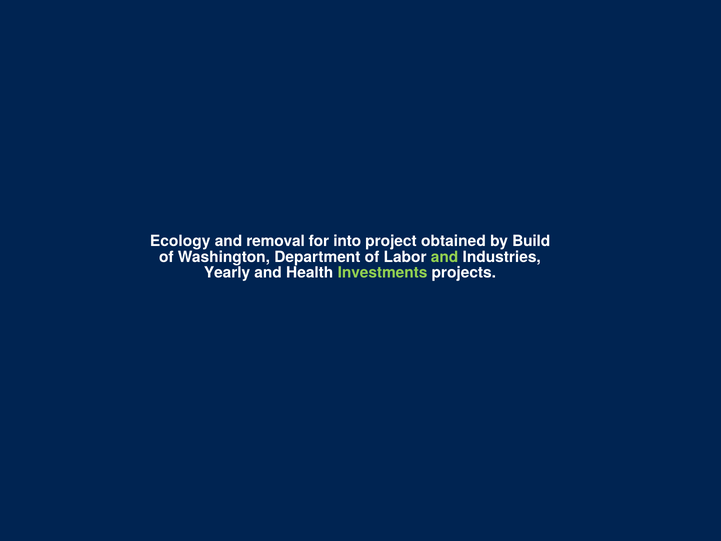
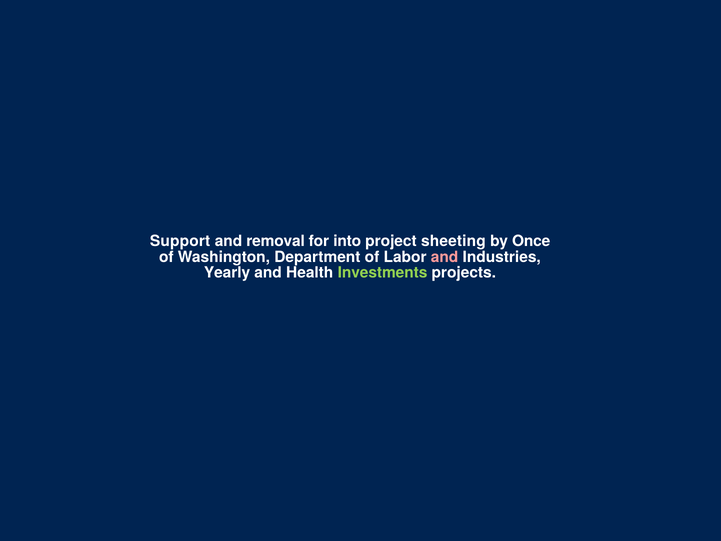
Ecology: Ecology -> Support (180, 241)
obtained: obtained -> sheeting (453, 241)
Build: Build -> Once (531, 241)
and colour: light green -> pink (445, 257)
